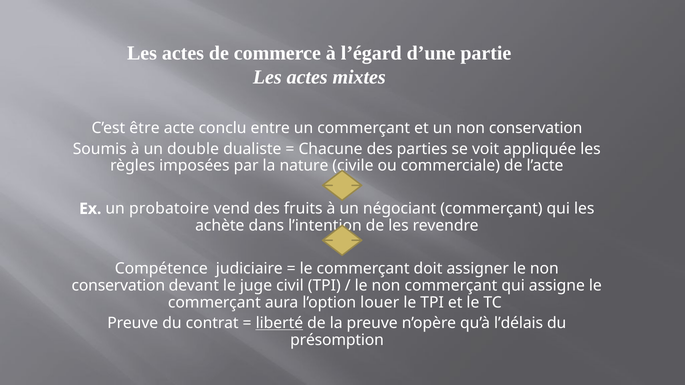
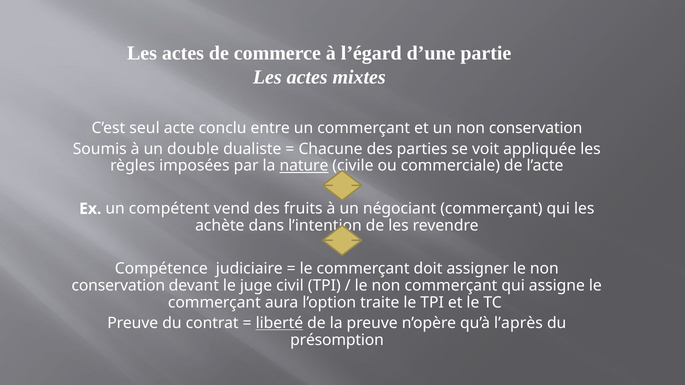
être: être -> seul (145, 128)
nature underline: none -> present (304, 166)
probatoire: probatoire -> compétent (169, 209)
louer: louer -> traite (380, 303)
l’délais: l’délais -> l’après (518, 323)
